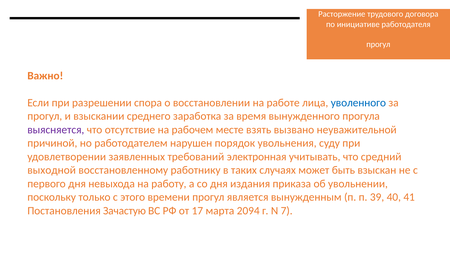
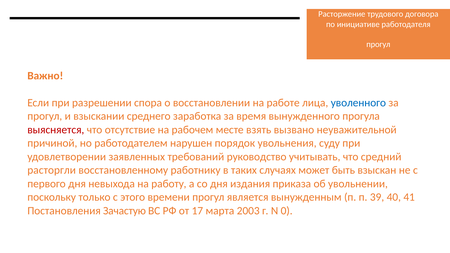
выясняется colour: purple -> red (56, 130)
электронная: электронная -> руководство (257, 157)
выходной: выходной -> расторгли (52, 170)
2094: 2094 -> 2003 (248, 211)
7: 7 -> 0 (287, 211)
